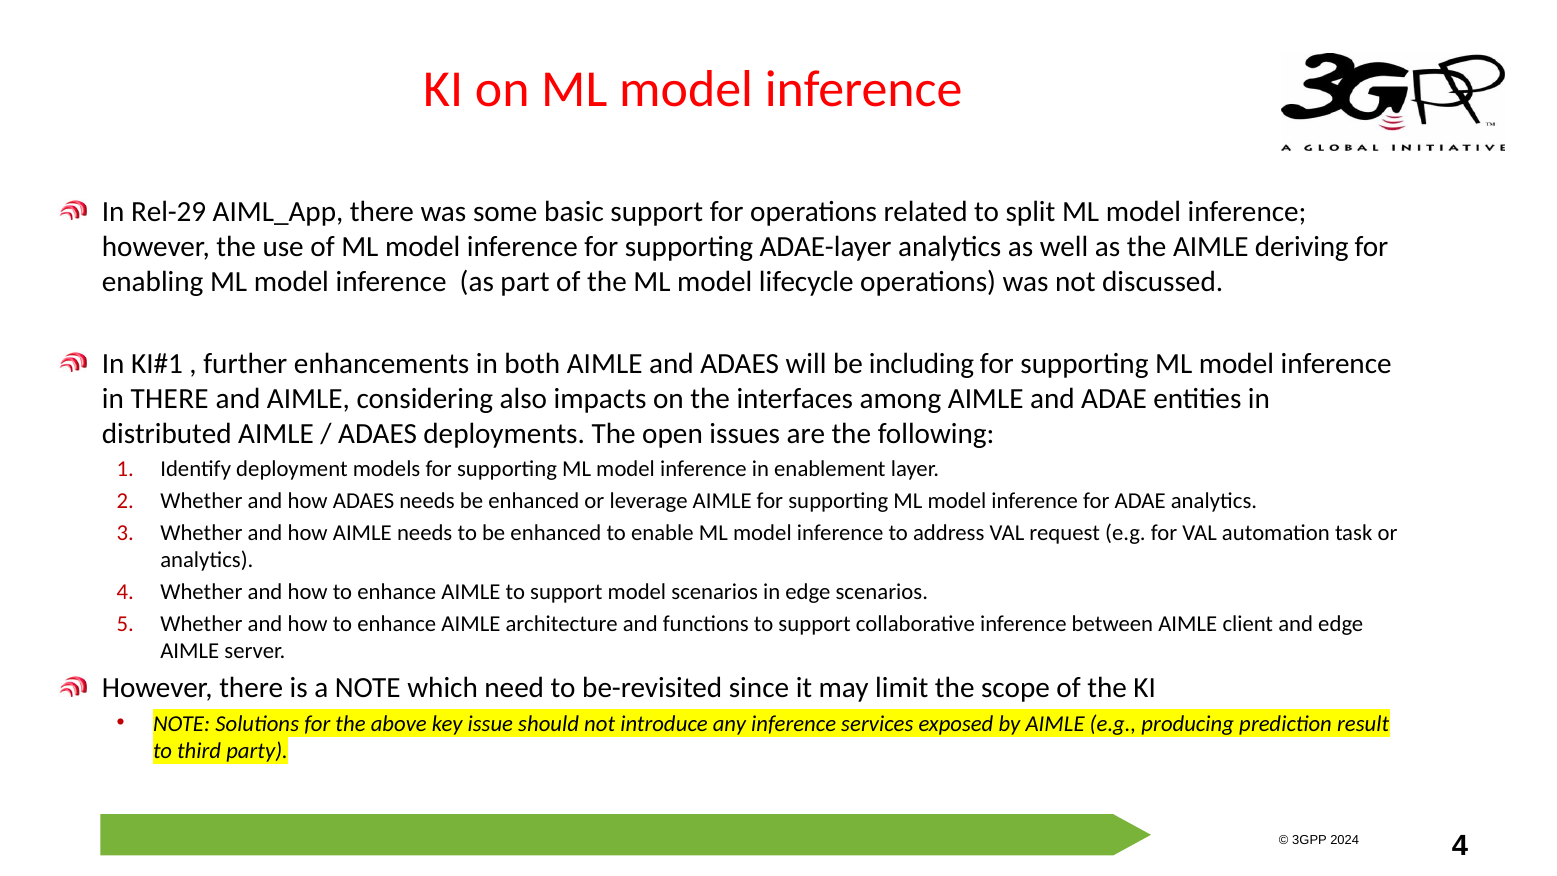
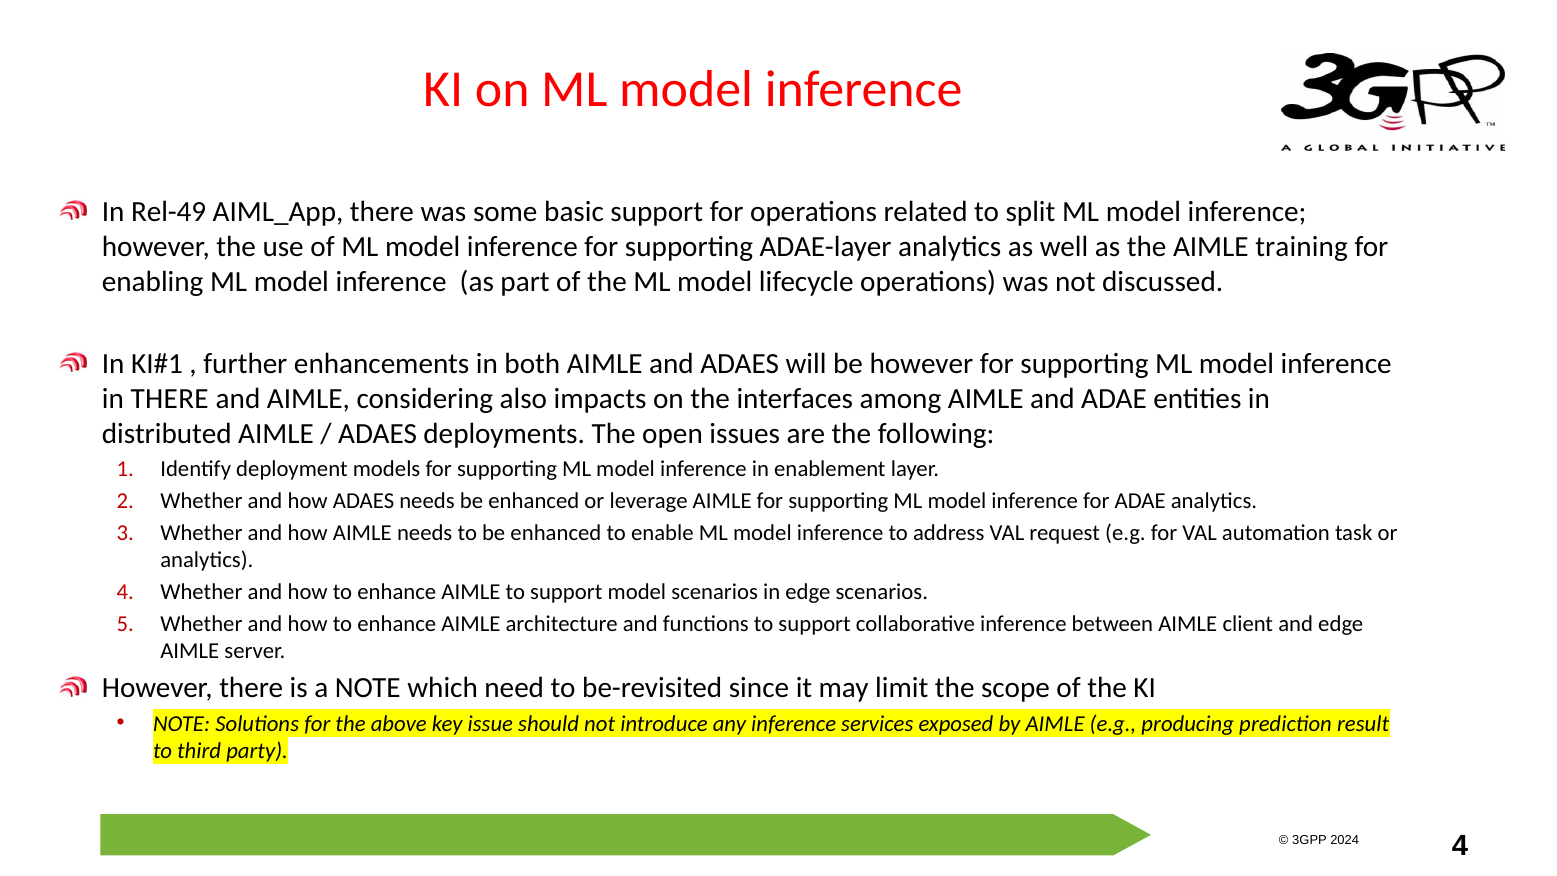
Rel-29: Rel-29 -> Rel-49 (169, 212)
deriving: deriving -> training (1302, 247)
be including: including -> however (921, 364)
